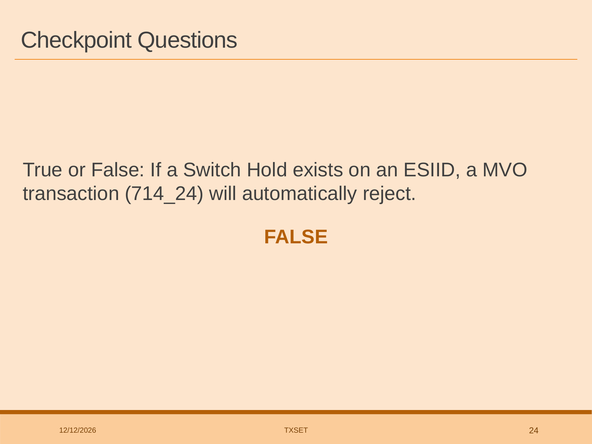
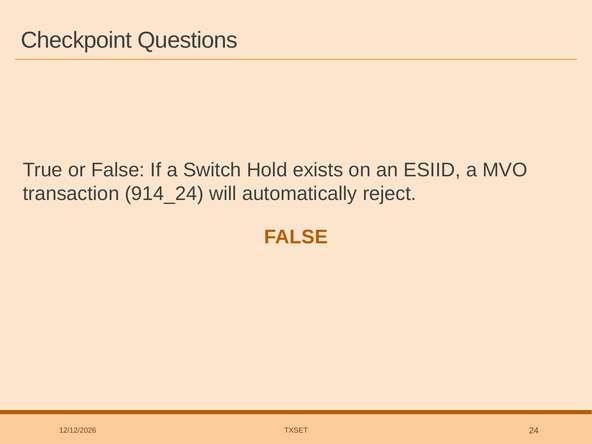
714_24: 714_24 -> 914_24 (164, 194)
